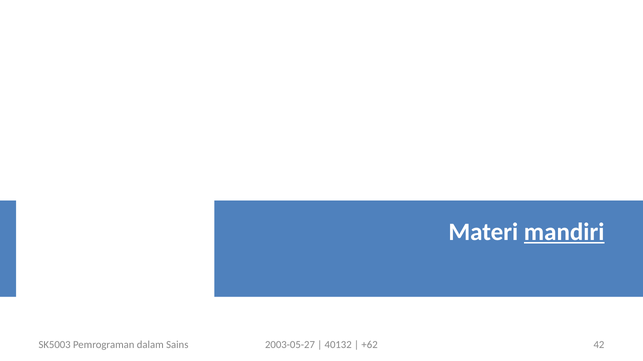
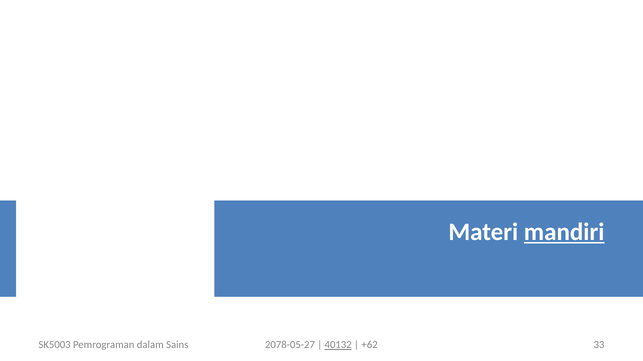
2003-05-27: 2003-05-27 -> 2078-05-27 (290, 346)
40132 underline: none -> present (338, 346)
42: 42 -> 33 (599, 345)
